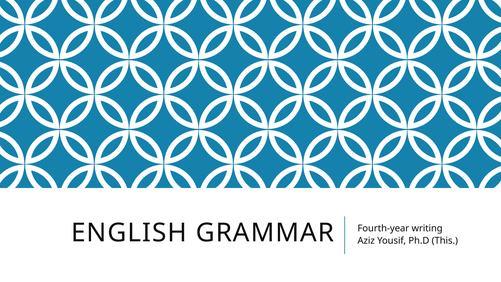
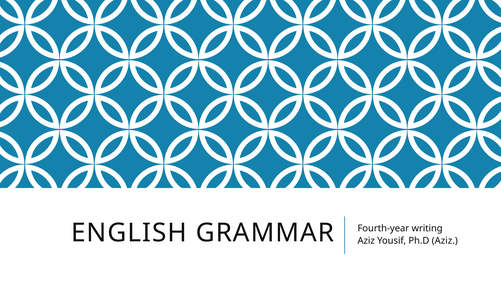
Ph.D This: This -> Aziz (445, 241)
